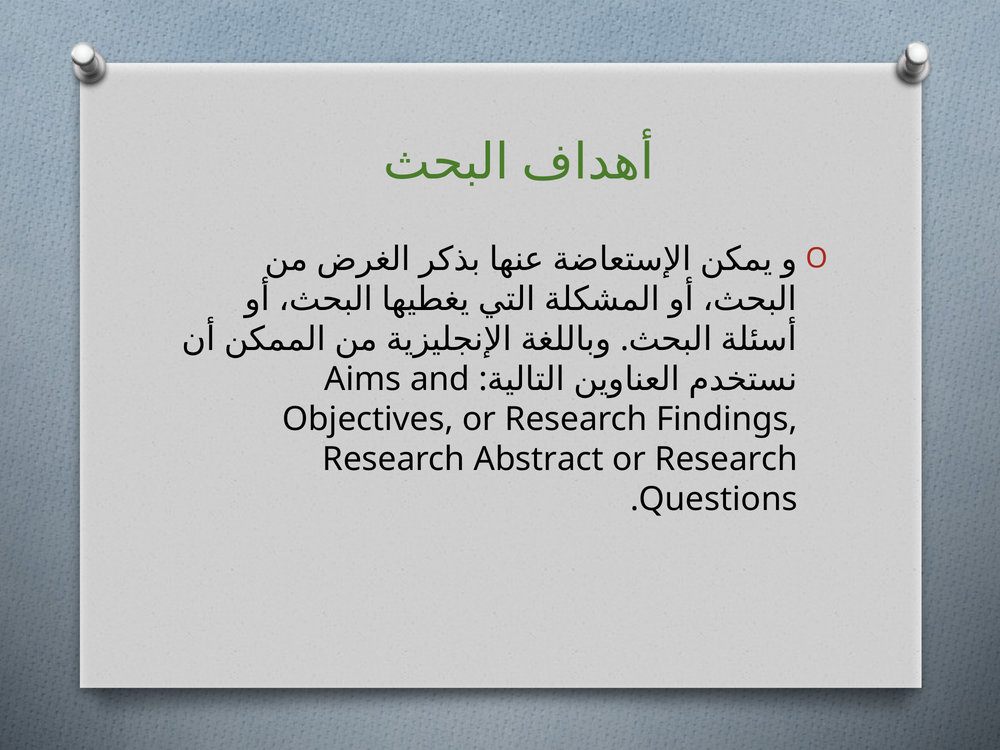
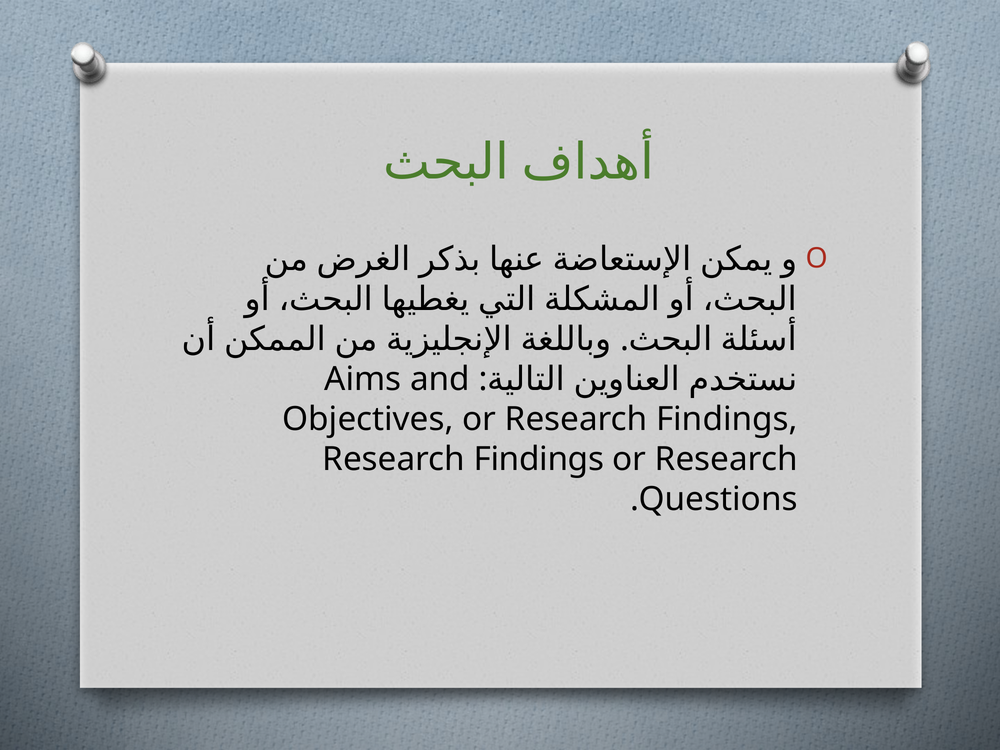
Abstract: Abstract -> Findings (539, 459)
